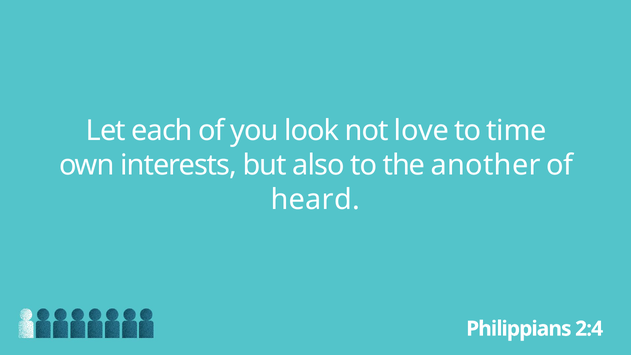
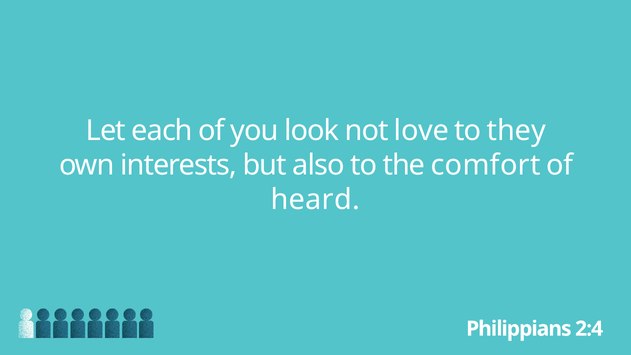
time: time -> they (516, 131)
another: another -> comfort (486, 165)
